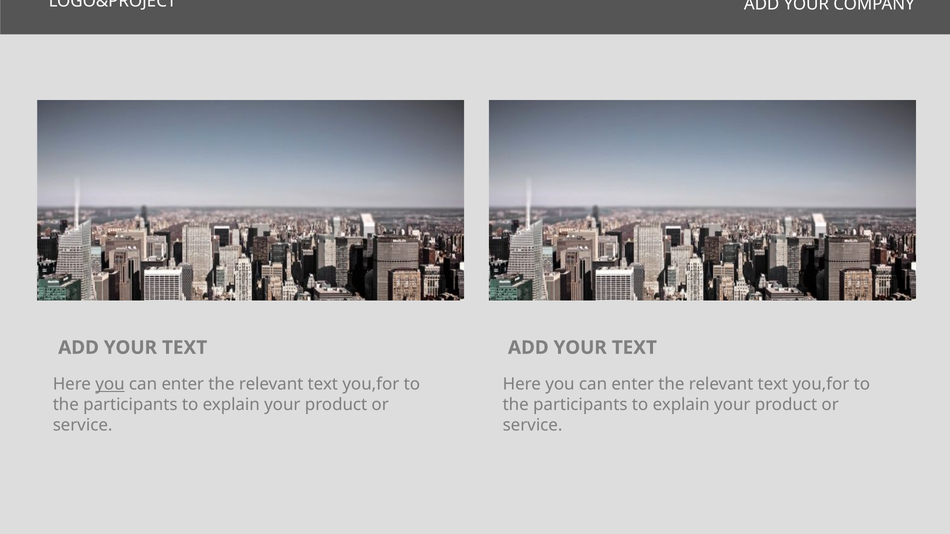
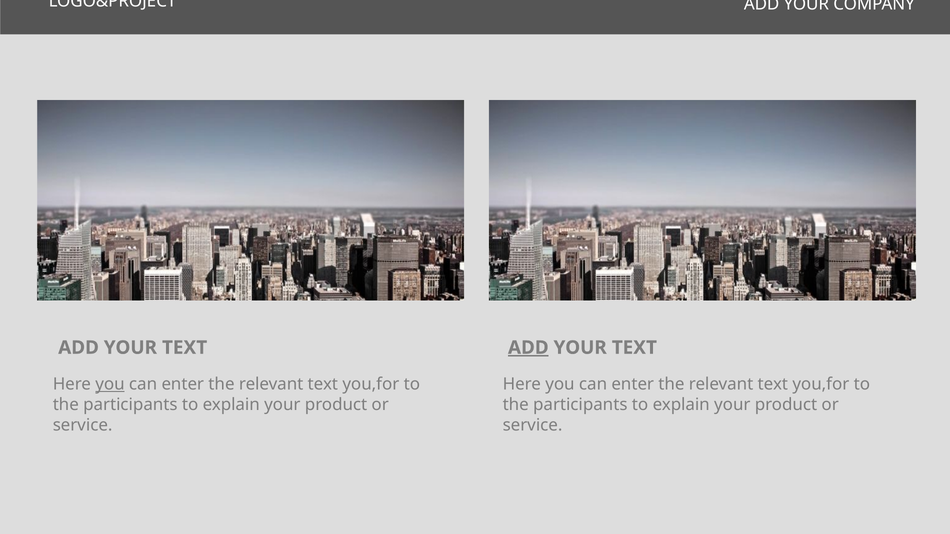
ADD underline: none -> present (528, 348)
